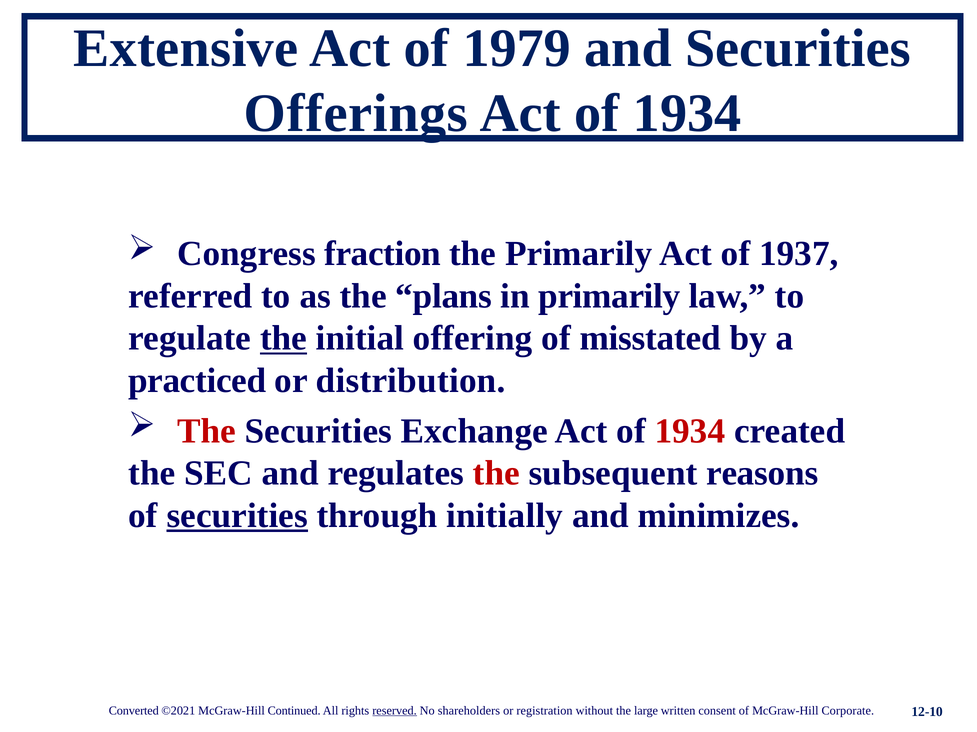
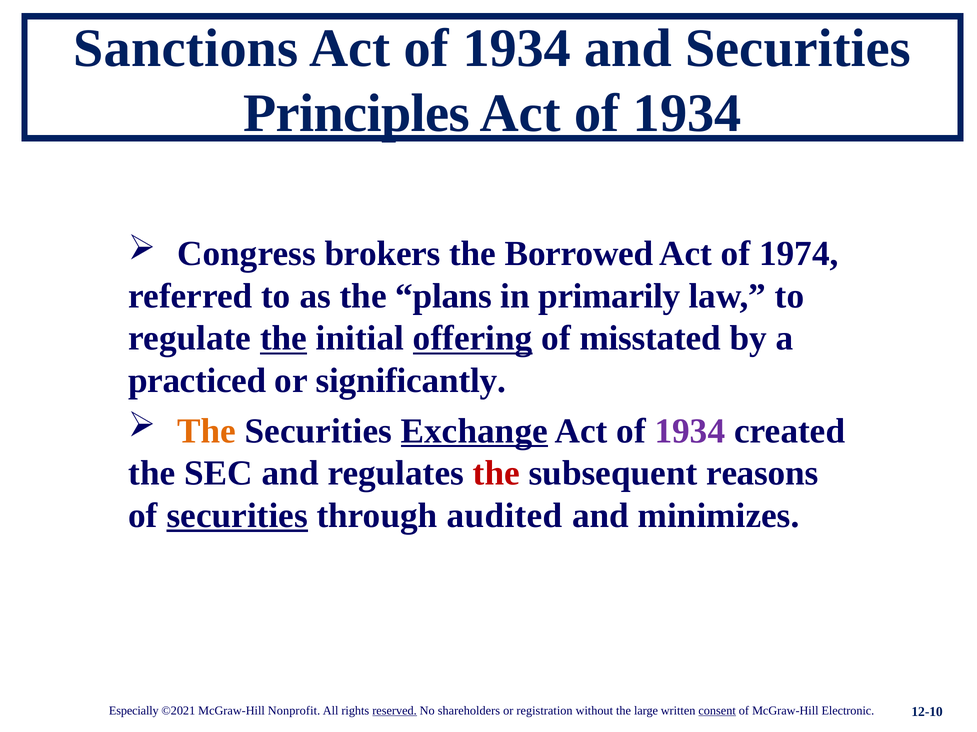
Extensive: Extensive -> Sanctions (186, 49)
1979: 1979 -> 1934 (517, 49)
Offerings: Offerings -> Principles (356, 114)
fraction: fraction -> brokers (383, 254)
the Primarily: Primarily -> Borrowed (579, 254)
1937: 1937 -> 1974 (799, 254)
offering underline: none -> present (473, 339)
distribution: distribution -> significantly (411, 381)
The colour: red -> orange (207, 431)
Exchange underline: none -> present (474, 431)
1934 colour: red -> purple (690, 431)
initially: initially -> audited (505, 516)
Converted: Converted -> Especially (134, 711)
Continued: Continued -> Nonprofit (294, 711)
consent underline: none -> present (717, 711)
Corporate: Corporate -> Electronic (848, 711)
